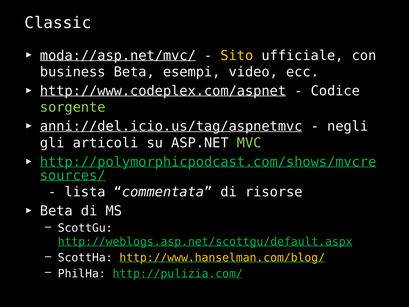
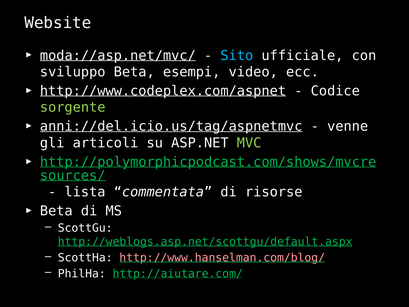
Classic: Classic -> Website (58, 23)
Sito colour: yellow -> light blue (237, 55)
business: business -> sviluppo (73, 72)
negli: negli -> venne (348, 126)
http://www.hanselman.com/blog/ colour: yellow -> pink (222, 258)
http://pulizia.com/: http://pulizia.com/ -> http://aiutare.com/ (178, 273)
